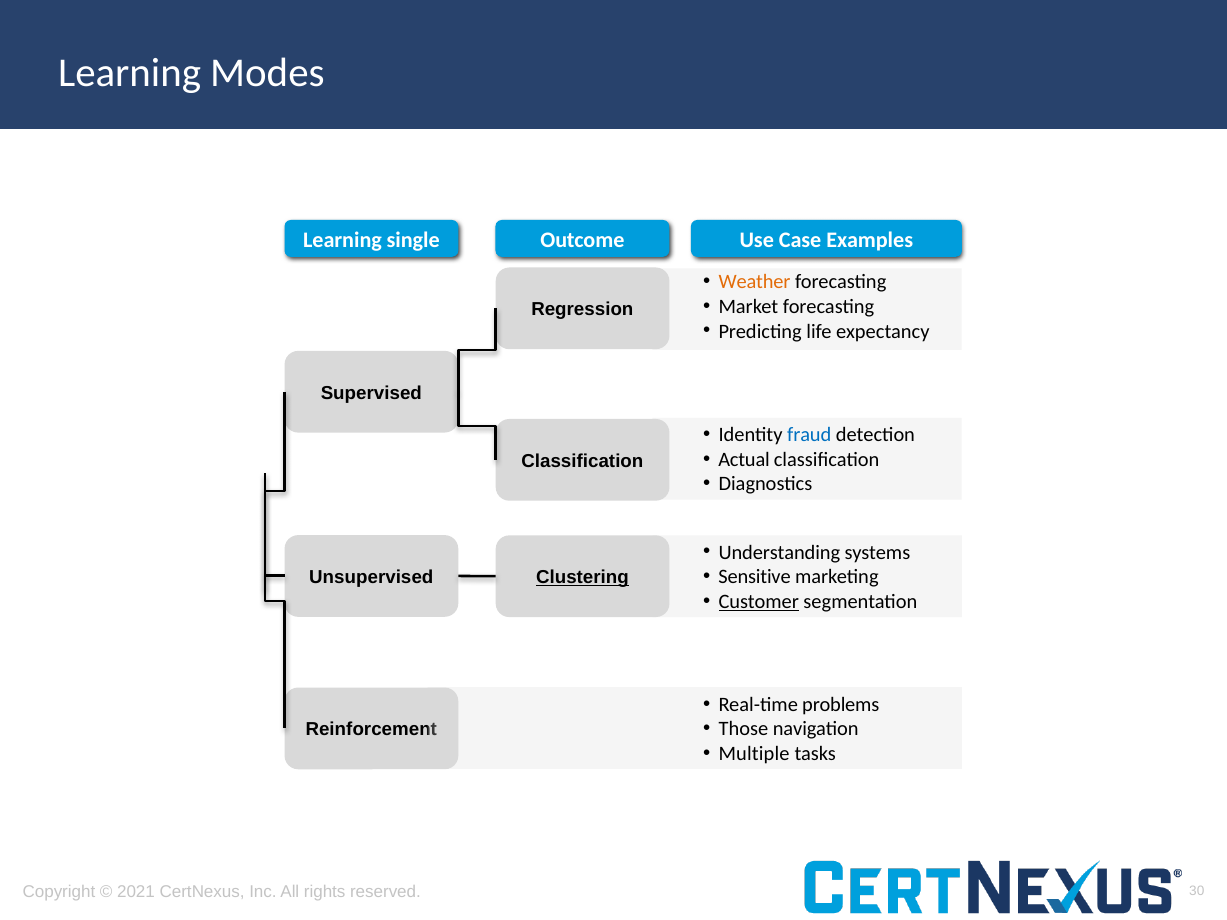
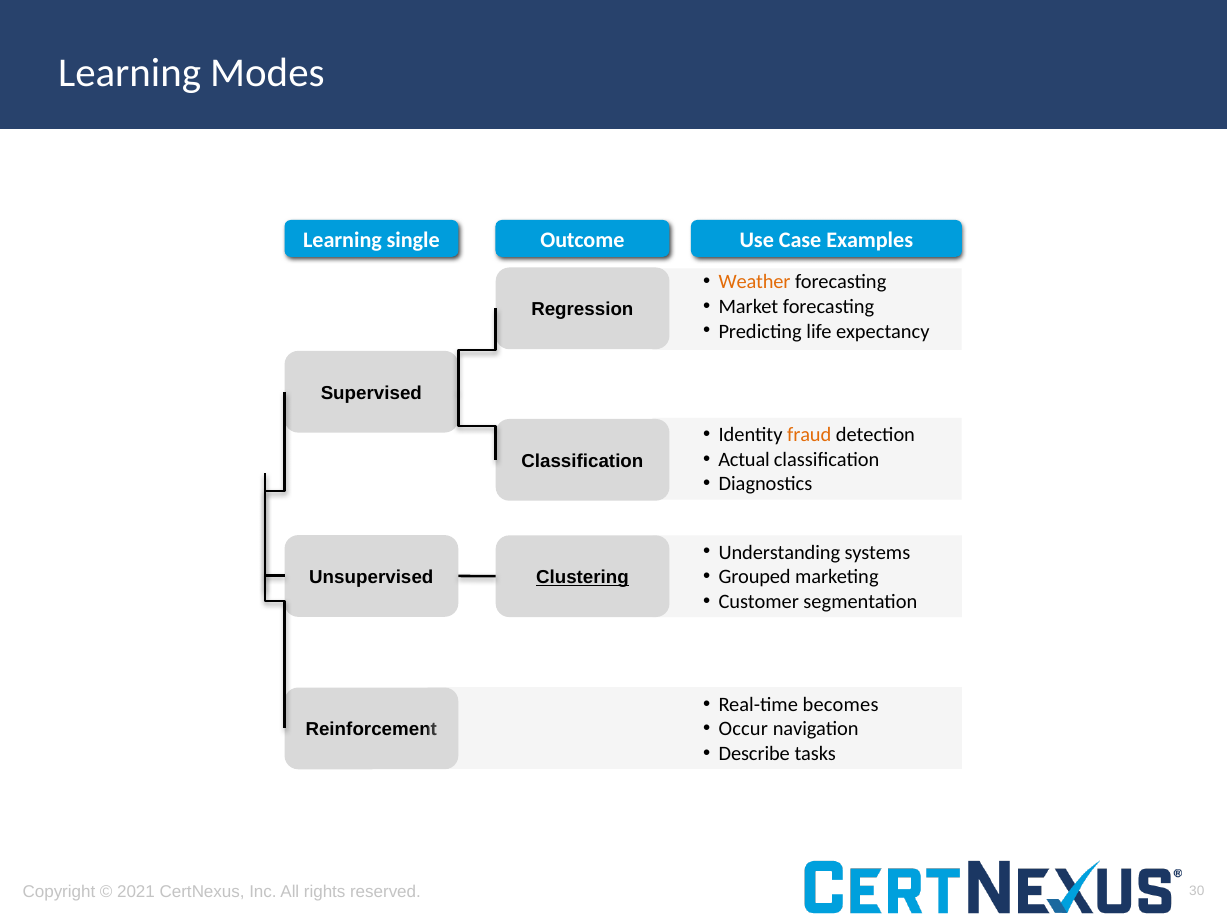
fraud colour: blue -> orange (809, 435)
Sensitive: Sensitive -> Grouped (755, 577)
Customer underline: present -> none (759, 602)
problems: problems -> becomes (841, 705)
Those: Those -> Occur (743, 729)
Multiple: Multiple -> Describe (754, 754)
